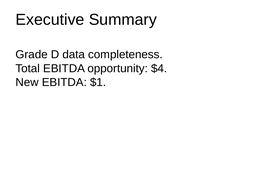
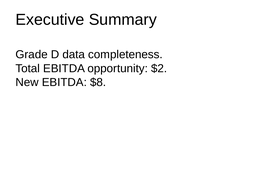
$4: $4 -> $2 (159, 68)
$1: $1 -> $8 (98, 82)
